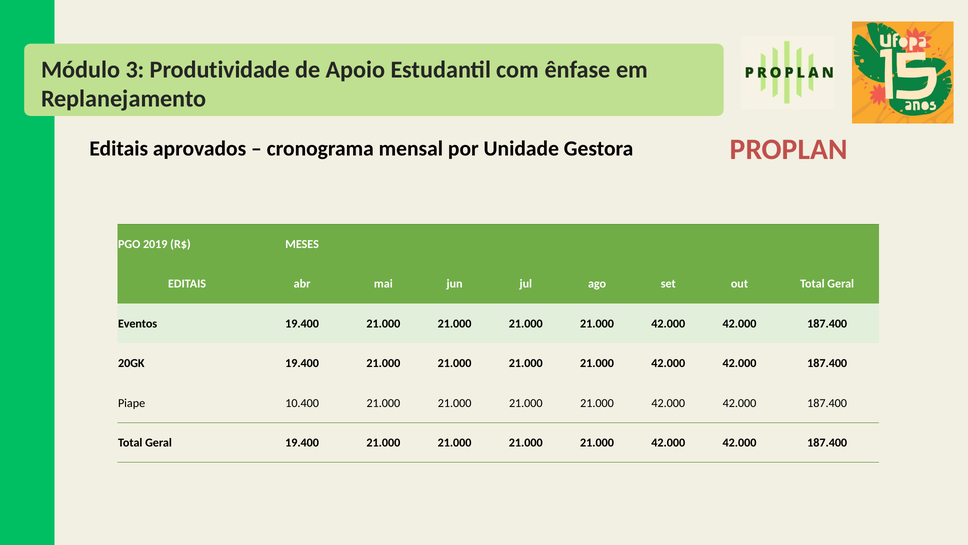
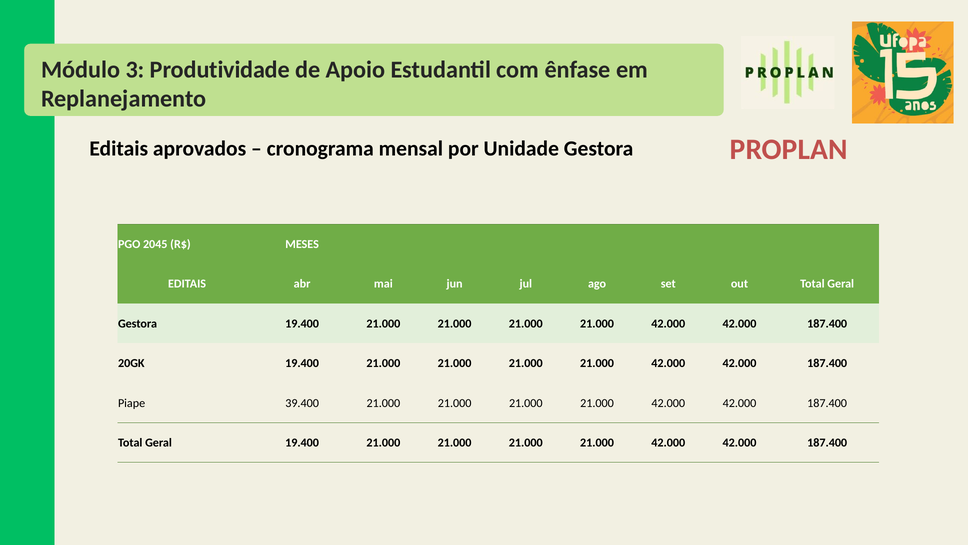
2019: 2019 -> 2045 (155, 244)
Eventos: Eventos -> Gestora (138, 323)
10.400: 10.400 -> 39.400 (302, 403)
